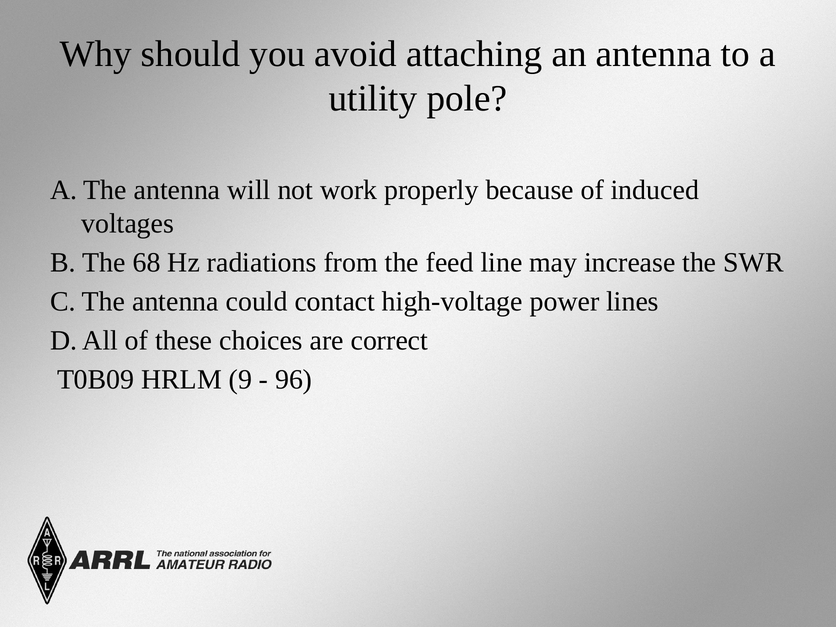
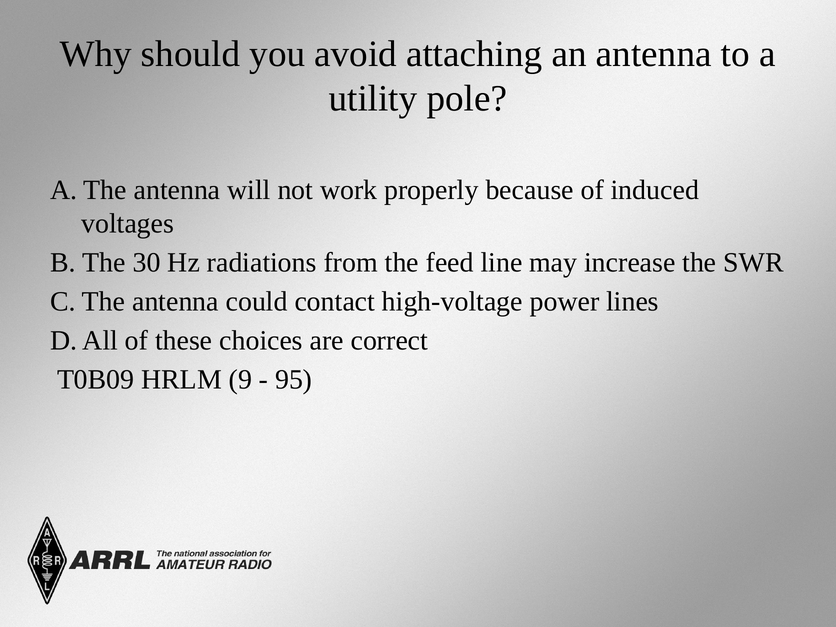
68: 68 -> 30 (147, 262)
96: 96 -> 95 (294, 379)
